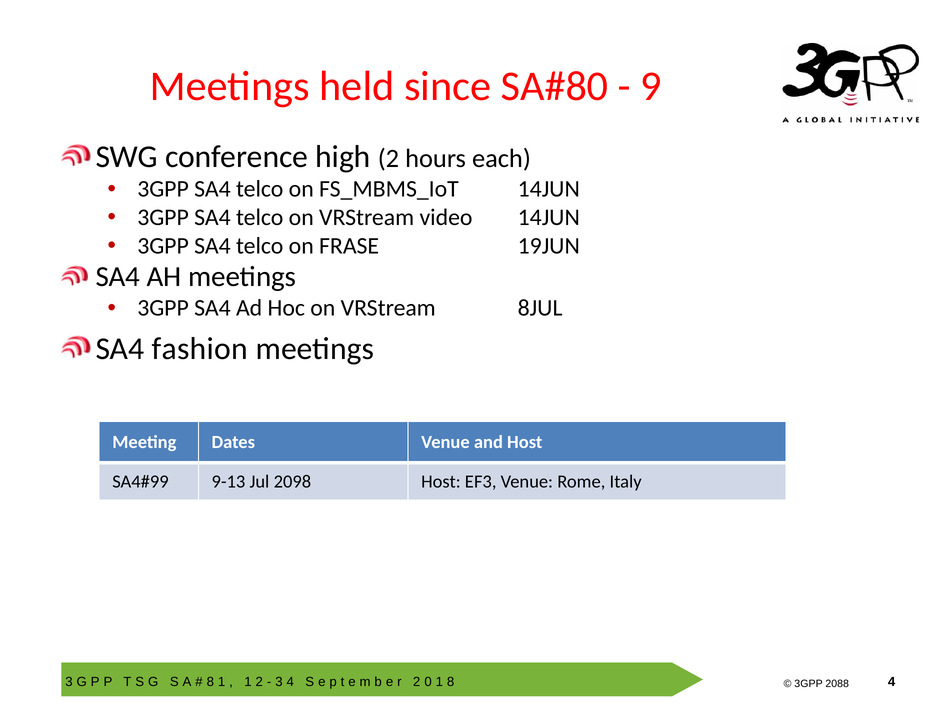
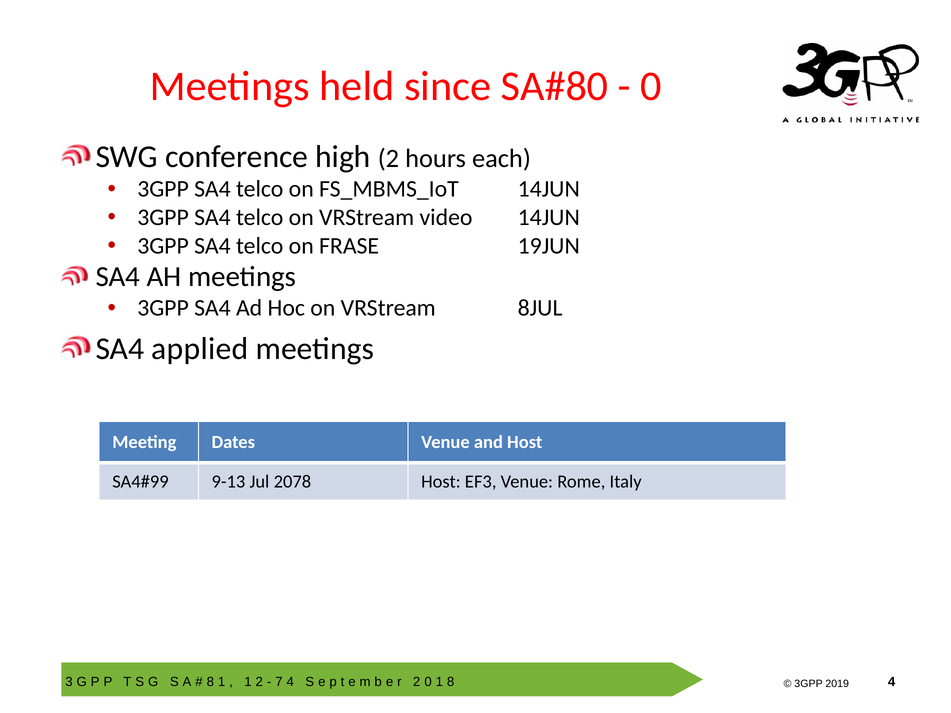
9: 9 -> 0 (651, 86)
fashion: fashion -> applied (200, 349)
2098: 2098 -> 2078 (292, 482)
3: 3 -> 7 (279, 682)
2088: 2088 -> 2019 (837, 684)
